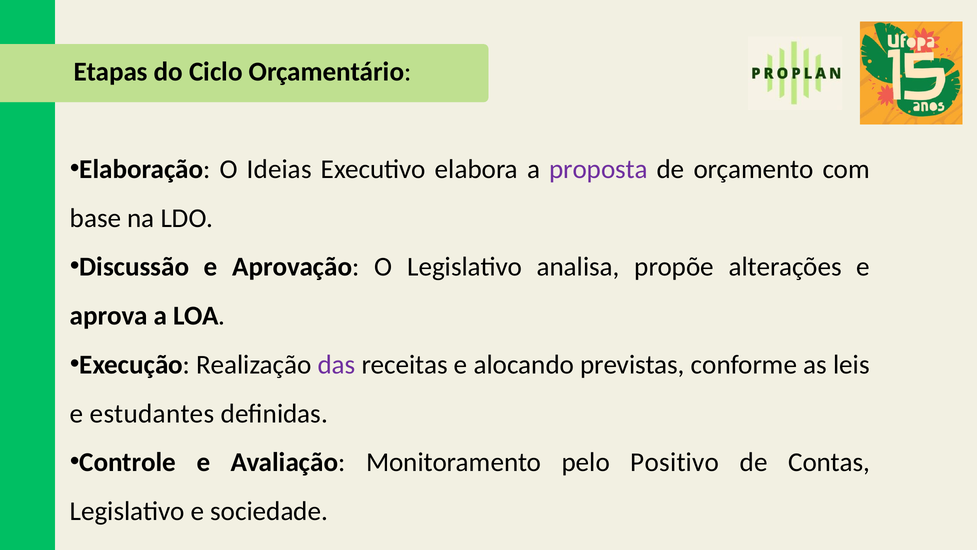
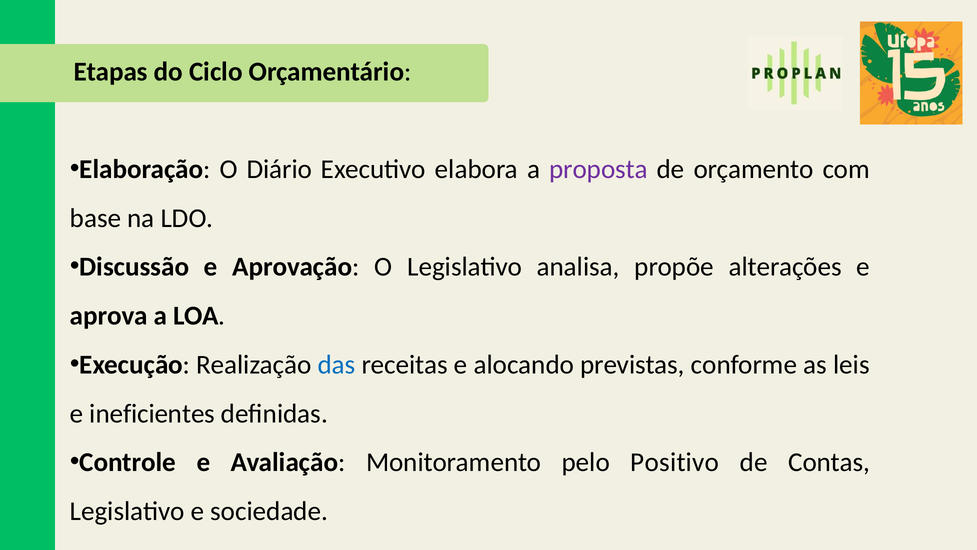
Ideias: Ideias -> Diário (279, 169)
das colour: purple -> blue (336, 364)
estudantes: estudantes -> ineficientes (152, 413)
